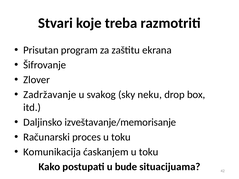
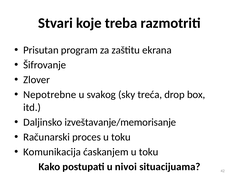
Zadržavanje: Zadržavanje -> Nepotrebne (50, 95)
neku: neku -> treća (150, 95)
bude: bude -> nivoi (126, 167)
